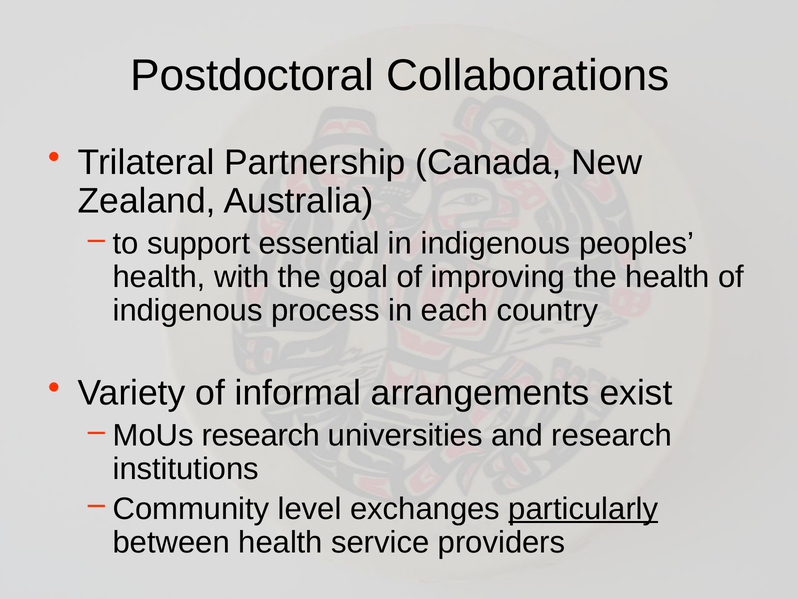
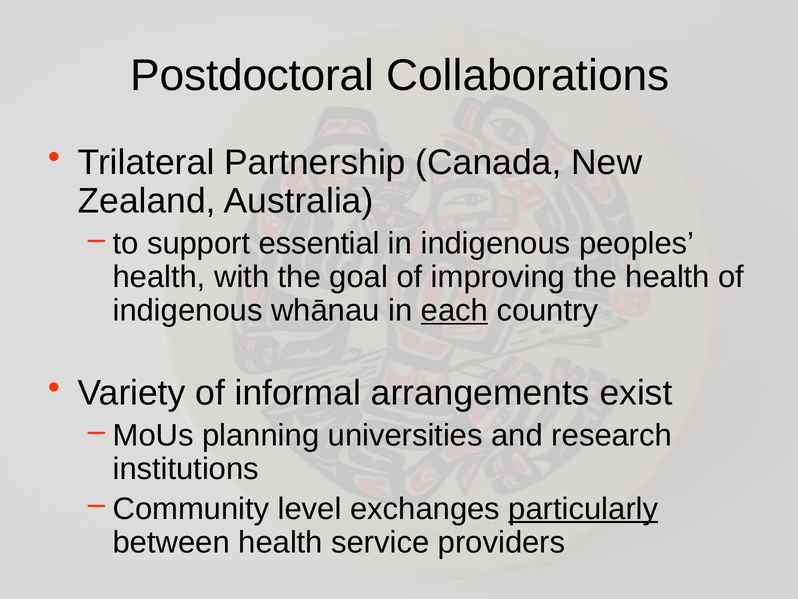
process: process -> whānau (325, 310)
each underline: none -> present (454, 310)
MoUs research: research -> planning (261, 435)
